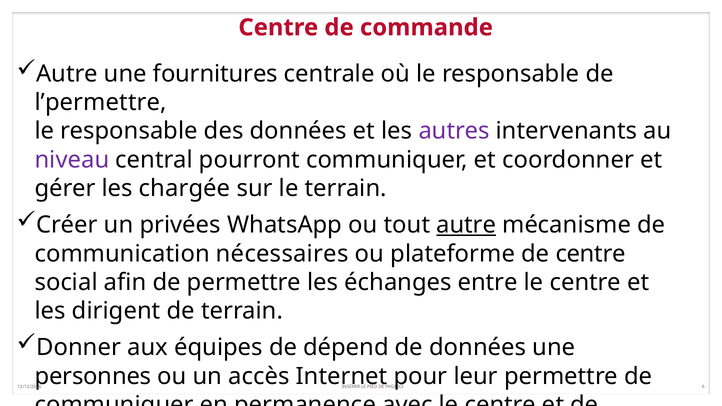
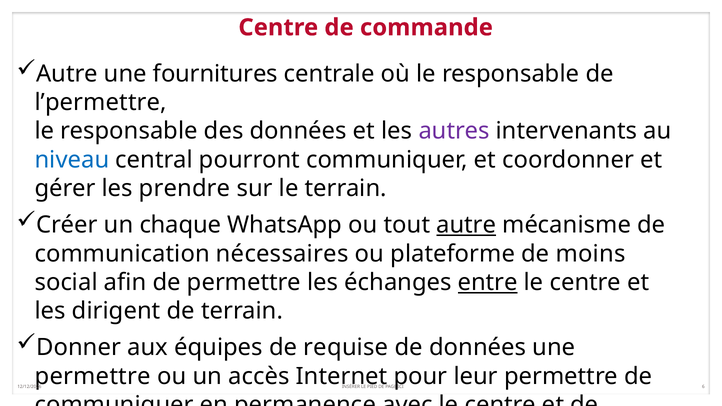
niveau colour: purple -> blue (72, 160)
chargée: chargée -> prendre (185, 188)
privées: privées -> chaque (180, 225)
de centre: centre -> moins (591, 254)
entre underline: none -> present (488, 282)
dépend: dépend -> requise (346, 348)
personnes: personnes -> permettre (93, 376)
